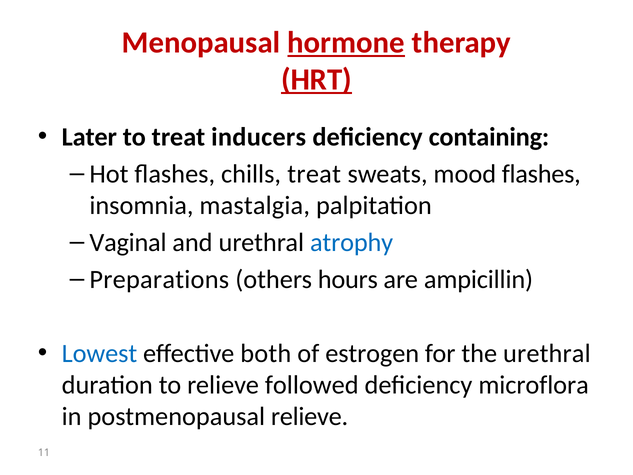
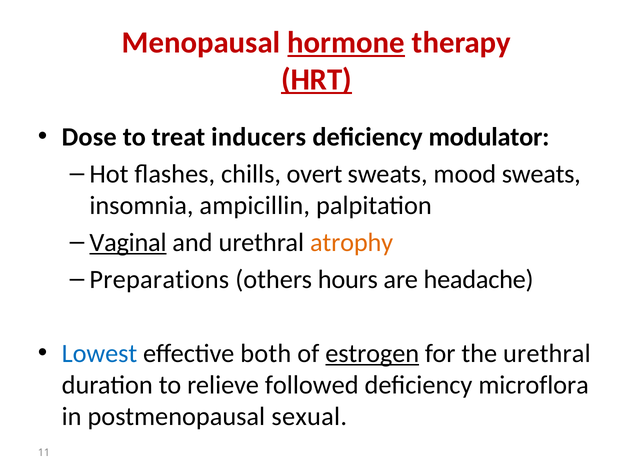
Later: Later -> Dose (89, 137)
containing: containing -> modulator (489, 137)
chills treat: treat -> overt (314, 174)
mood flashes: flashes -> sweats (541, 174)
mastalgia: mastalgia -> ampicillin (255, 205)
Vaginal underline: none -> present (128, 242)
atrophy colour: blue -> orange (352, 242)
ampicillin: ampicillin -> headache (479, 279)
estrogen underline: none -> present (372, 353)
postmenopausal relieve: relieve -> sexual (309, 417)
